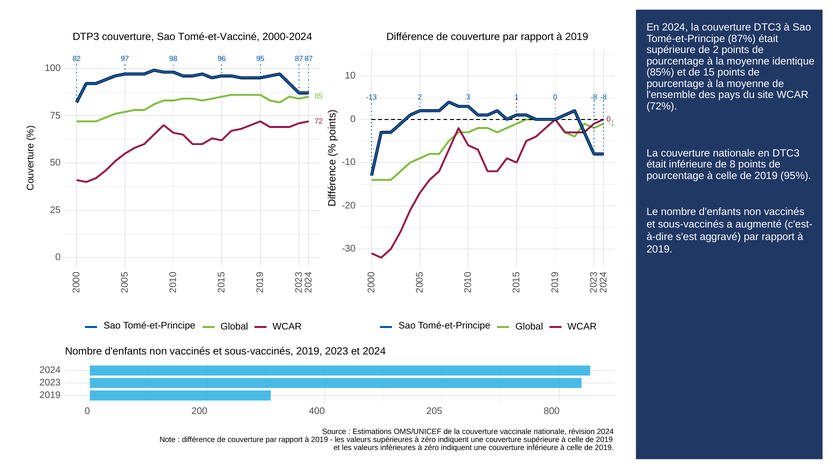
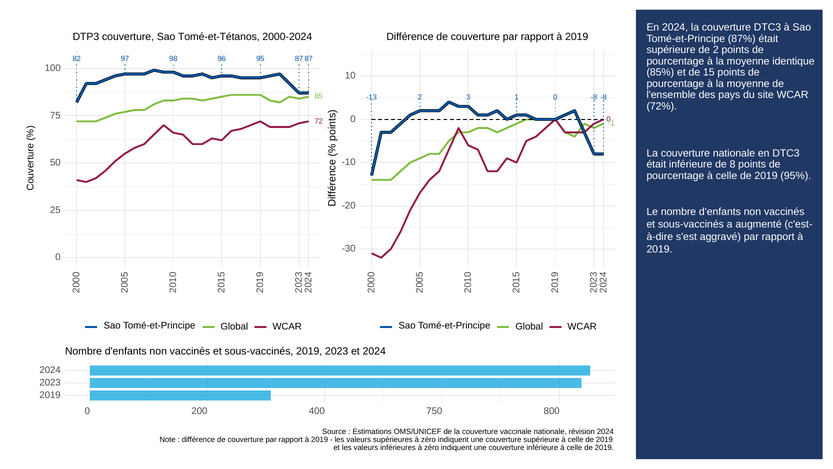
Tomé-et-Vacciné: Tomé-et-Vacciné -> Tomé-et-Tétanos (219, 37)
205: 205 -> 750 (434, 411)
